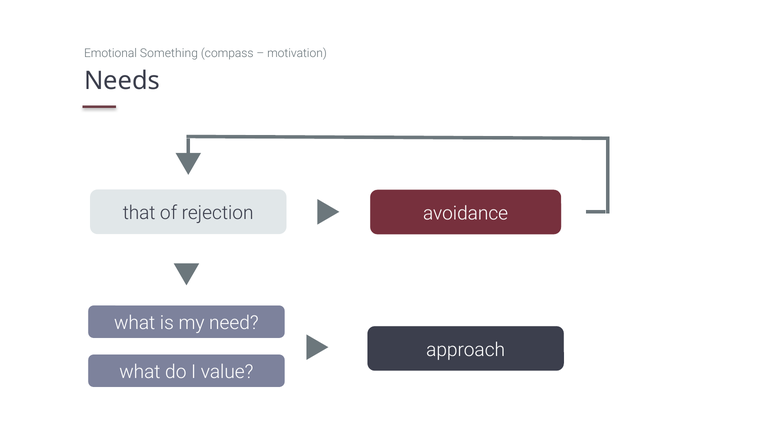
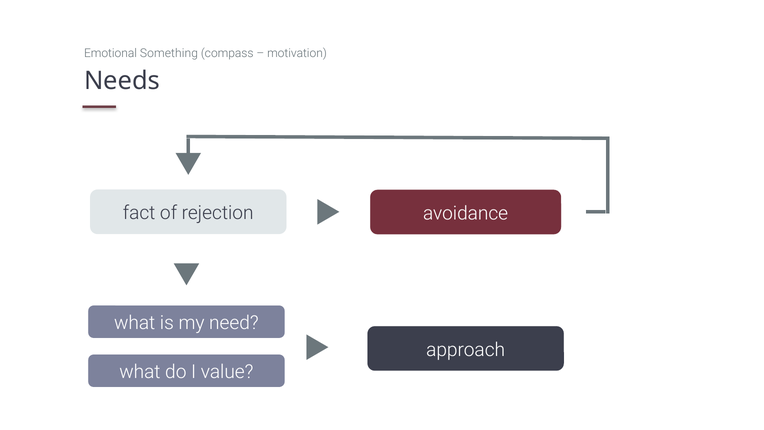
that: that -> fact (139, 213)
